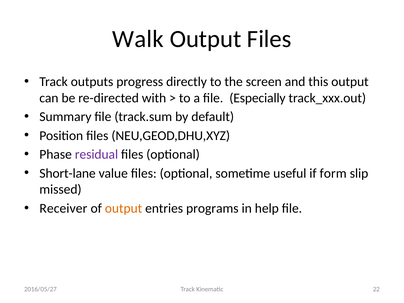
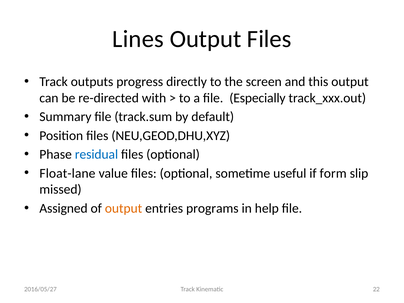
Walk: Walk -> Lines (138, 39)
residual colour: purple -> blue (96, 154)
Short-lane: Short-lane -> Float-lane (67, 173)
Receiver: Receiver -> Assigned (64, 208)
